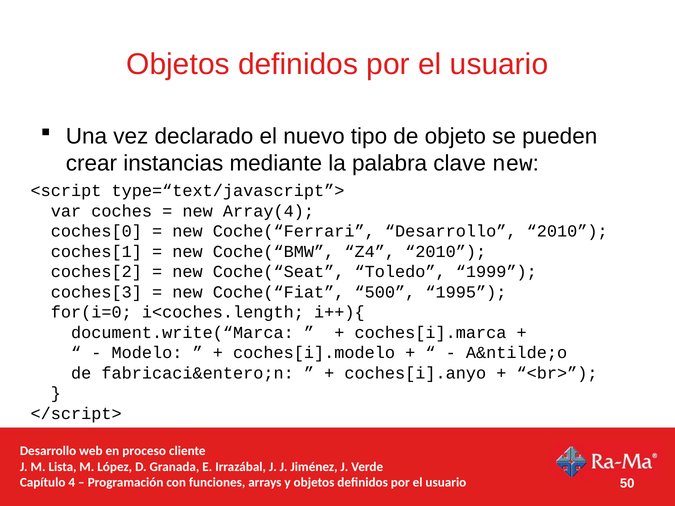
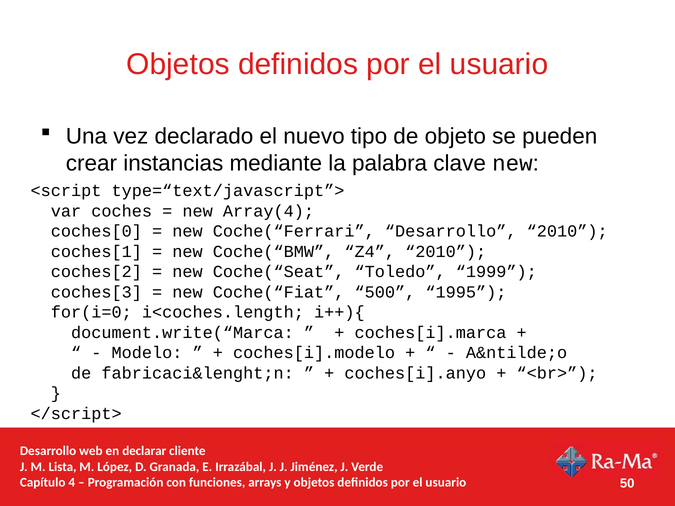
fabricaci&entero;n: fabricaci&entero;n -> fabricaci&lenght;n (198, 373)
proceso: proceso -> declarar (144, 451)
